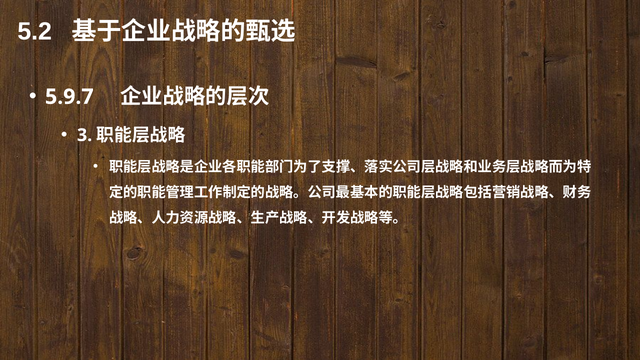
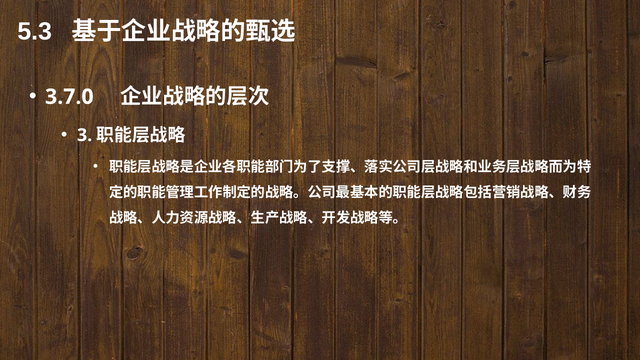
5.2: 5.2 -> 5.3 (35, 32)
5.9.7: 5.9.7 -> 3.7.0 (69, 97)
